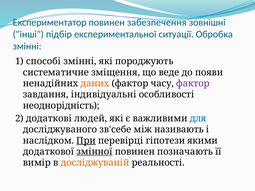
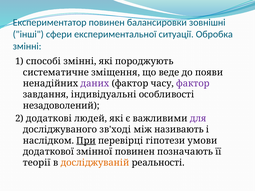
забезпечення: забезпечення -> балансировки (157, 22)
підбір: підбір -> сфери (59, 34)
даних colour: orange -> purple (95, 84)
неоднорідність: неоднорідність -> незадоволений (61, 106)
для colour: blue -> purple (198, 119)
зв'себе: зв'себе -> зв'ході (115, 130)
якими: якими -> умови (202, 141)
змінної underline: present -> none (94, 152)
вимір: вимір -> теорії (37, 163)
